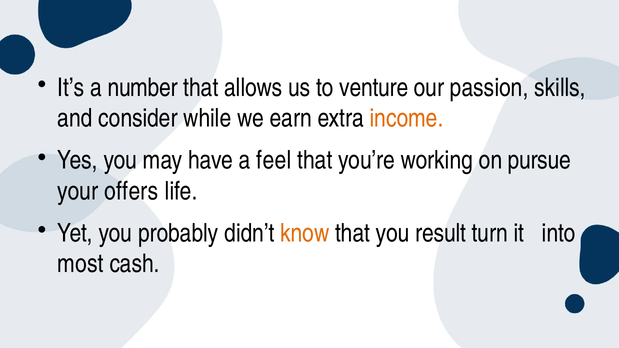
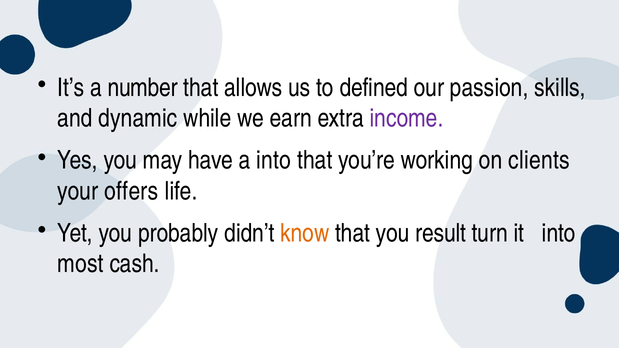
venture: venture -> defined (374, 88)
consider: consider -> dynamic (138, 118)
income colour: orange -> purple (407, 118)
a feel: feel -> into (274, 160)
pursue: pursue -> clients (539, 160)
